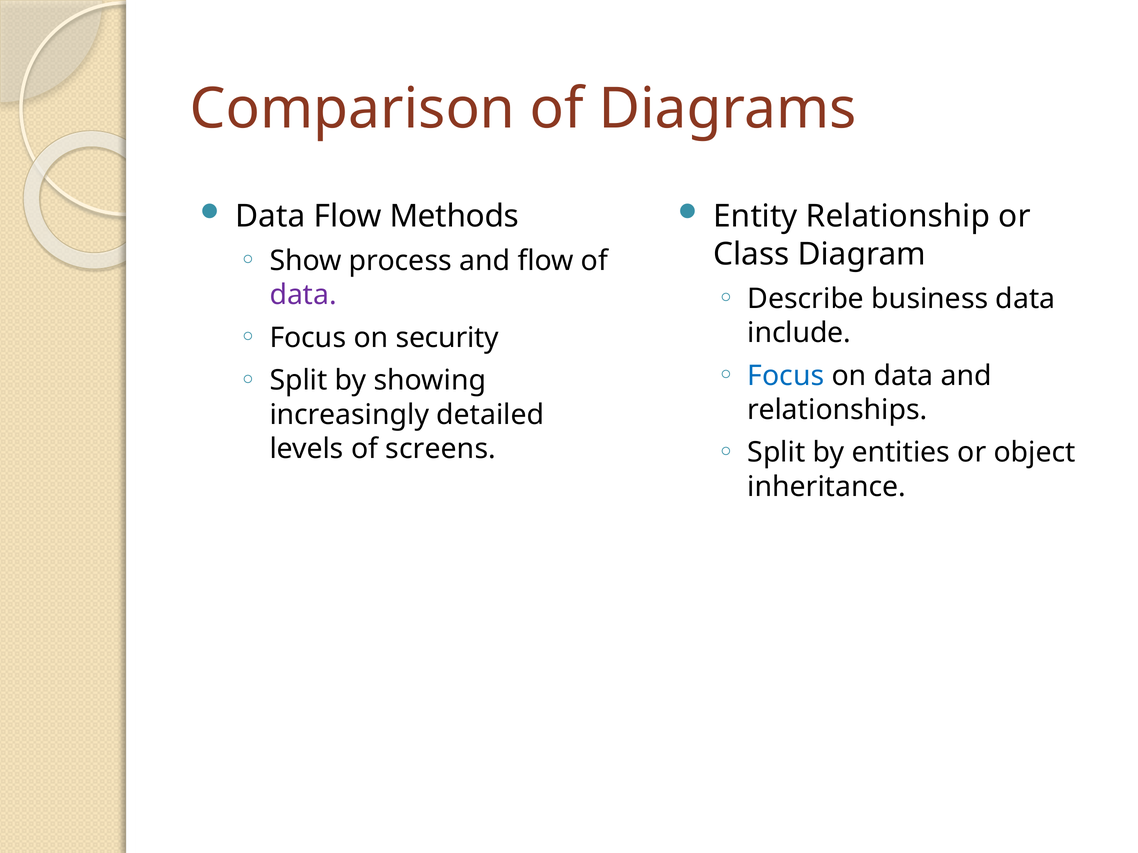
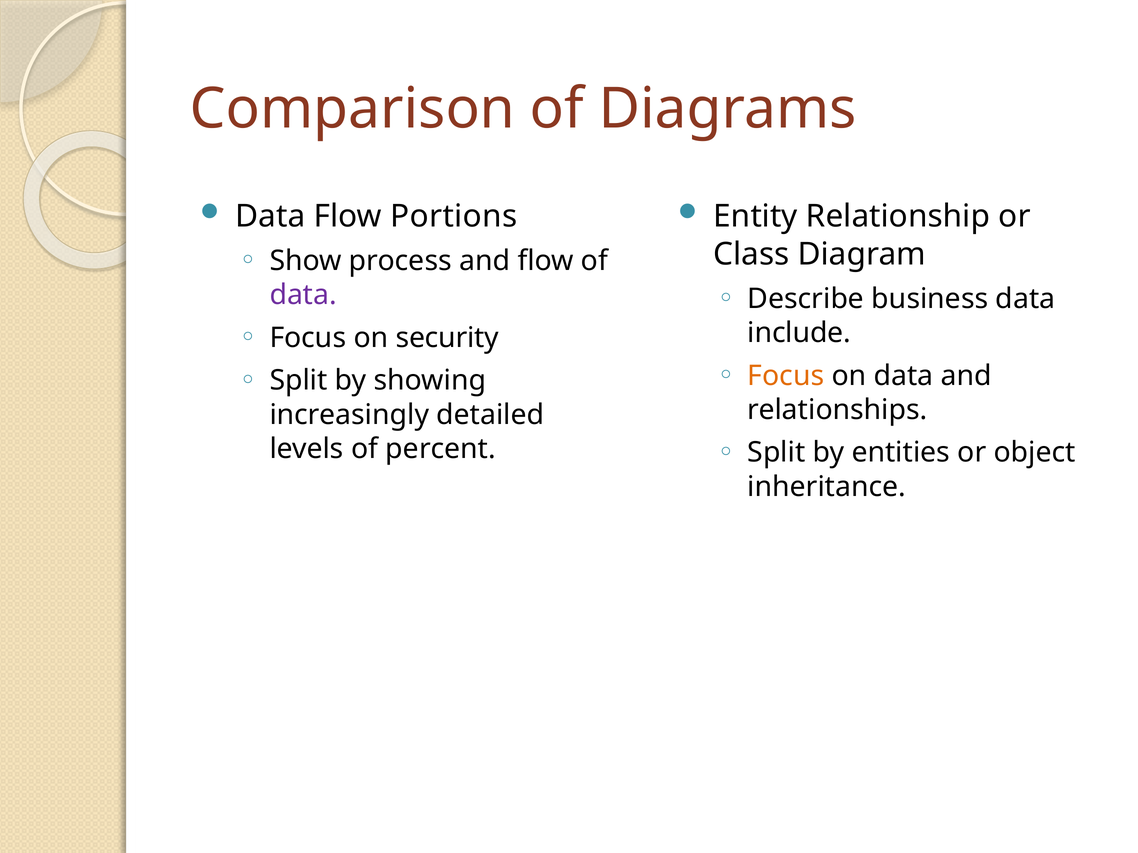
Methods: Methods -> Portions (454, 216)
Focus colour: blue -> orange (786, 376)
screens: screens -> percent (441, 449)
